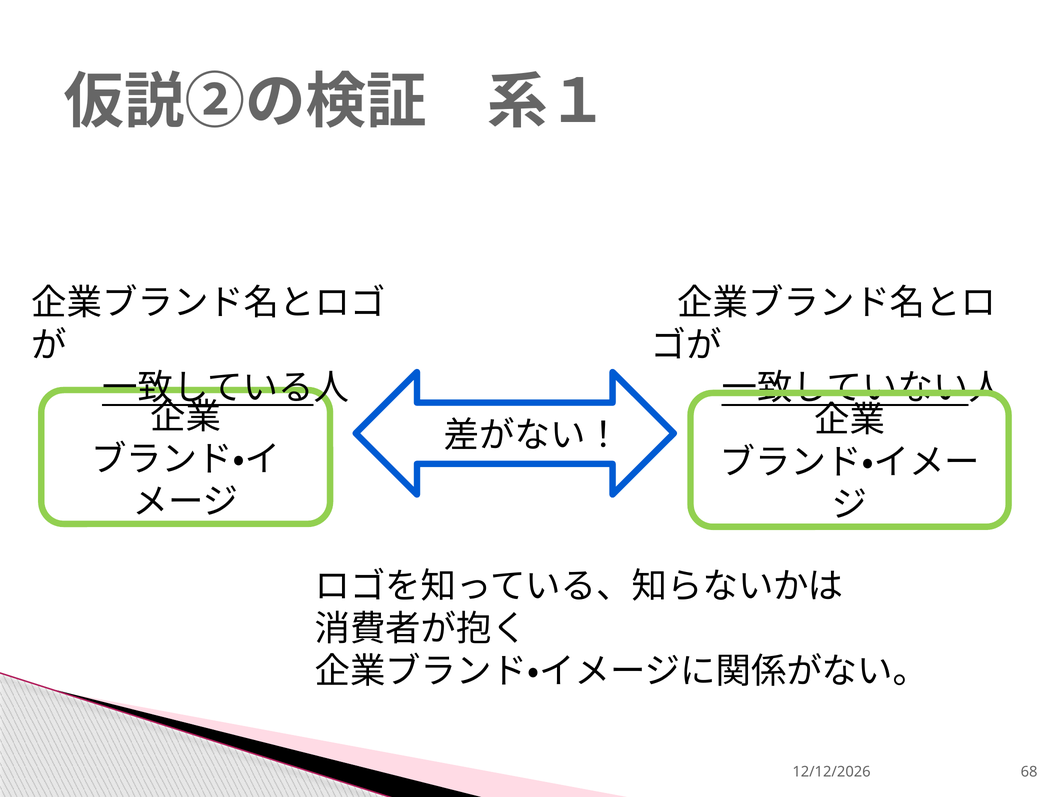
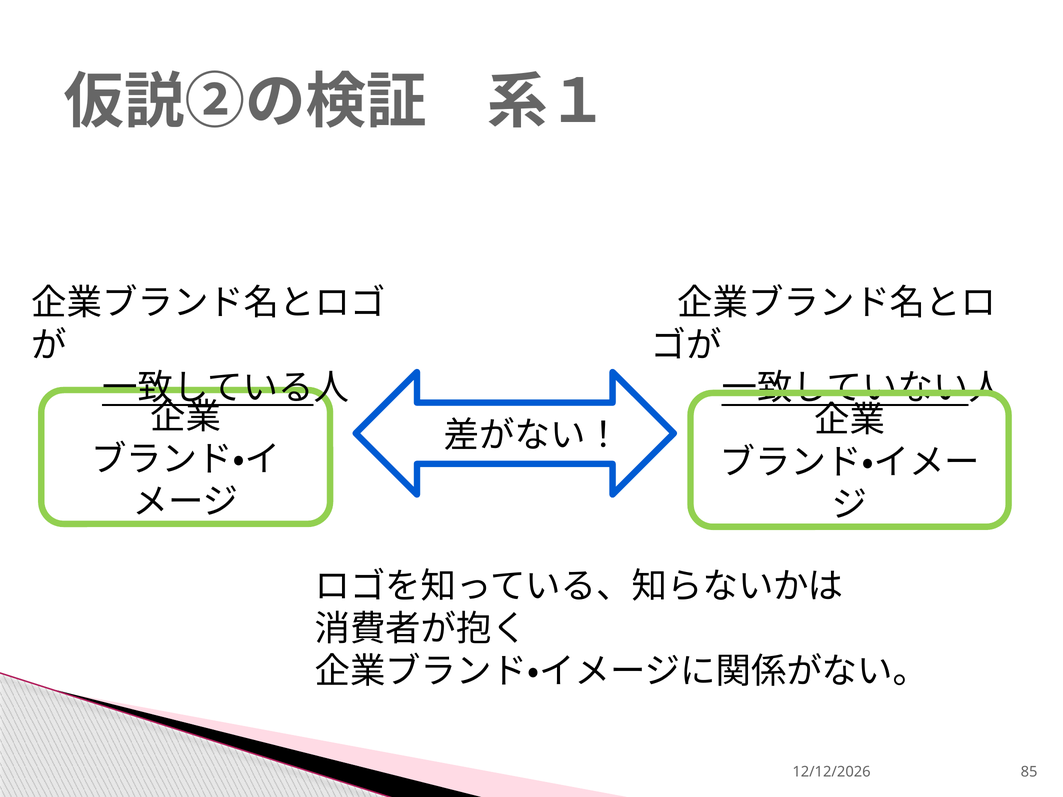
68: 68 -> 85 (1029, 772)
